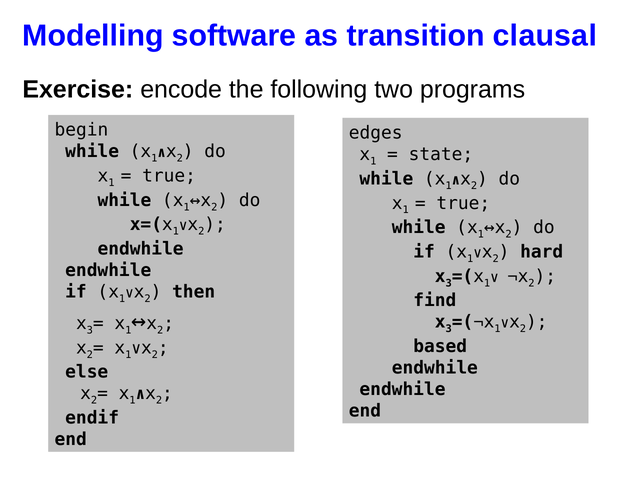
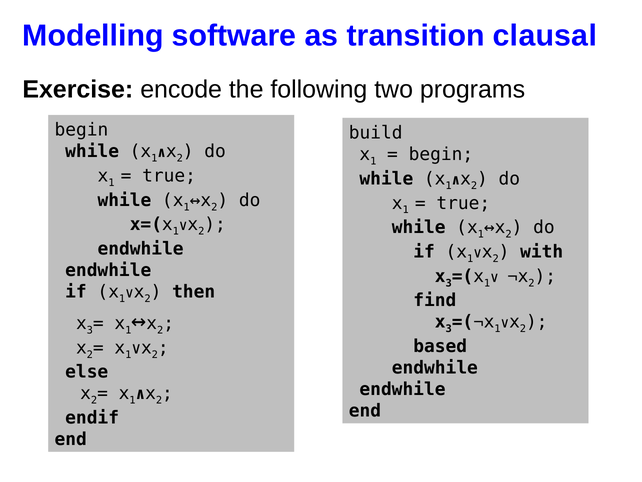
edges: edges -> build (376, 133)
state: state -> begin (441, 154)
hard: hard -> with (542, 252)
